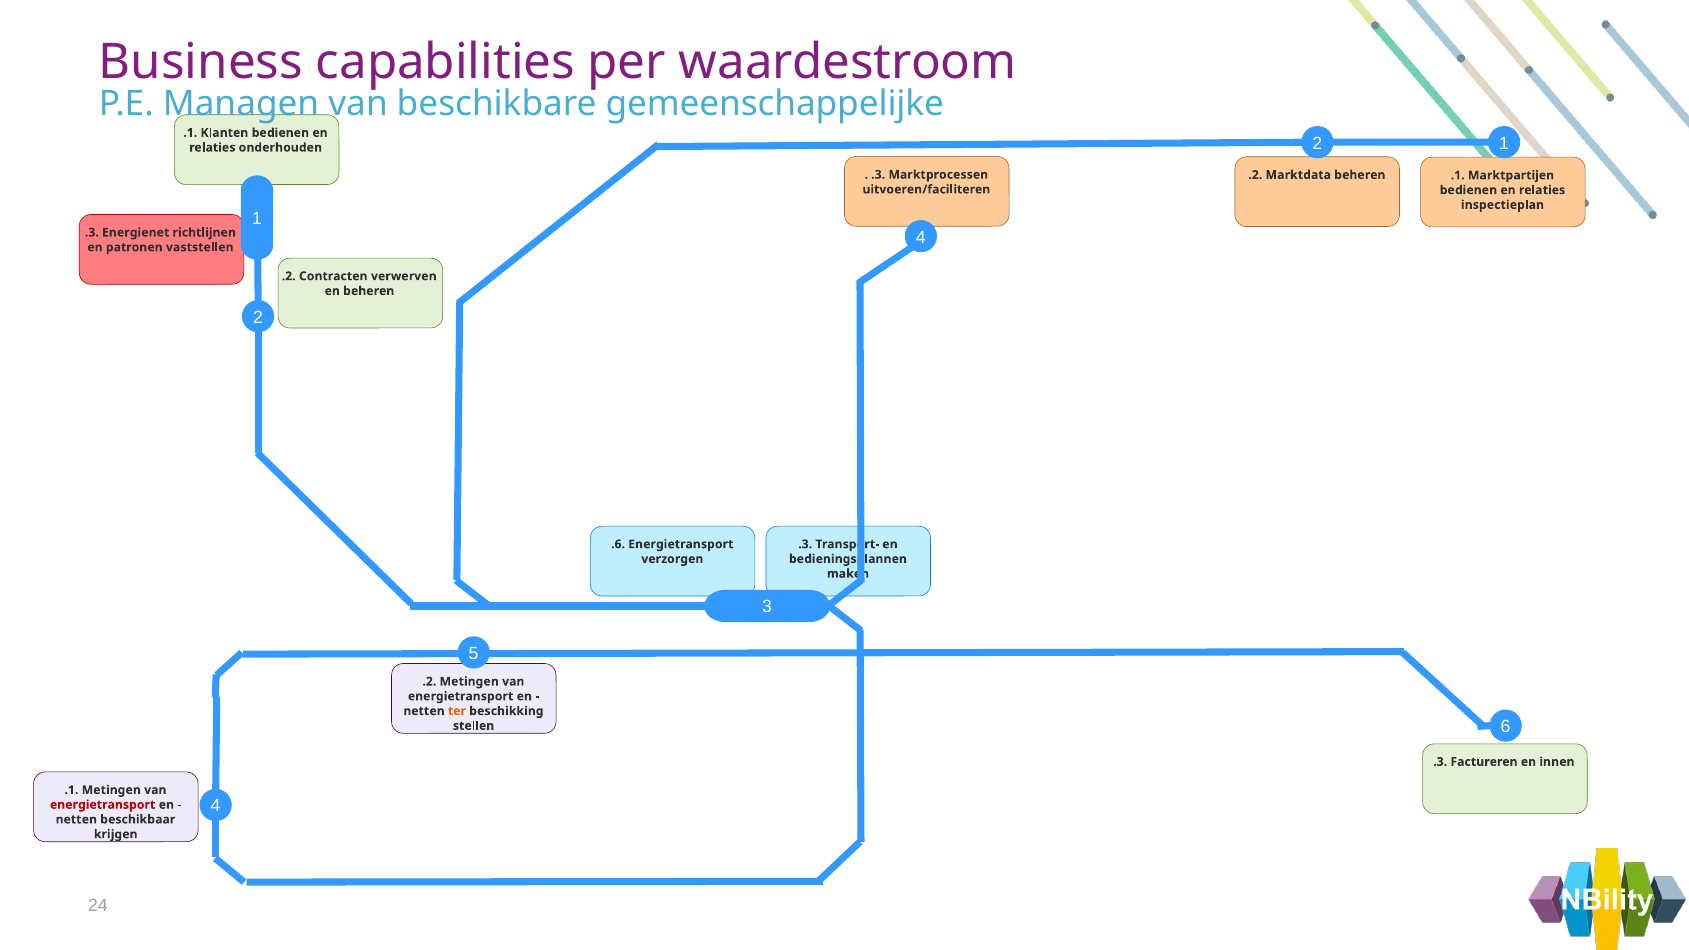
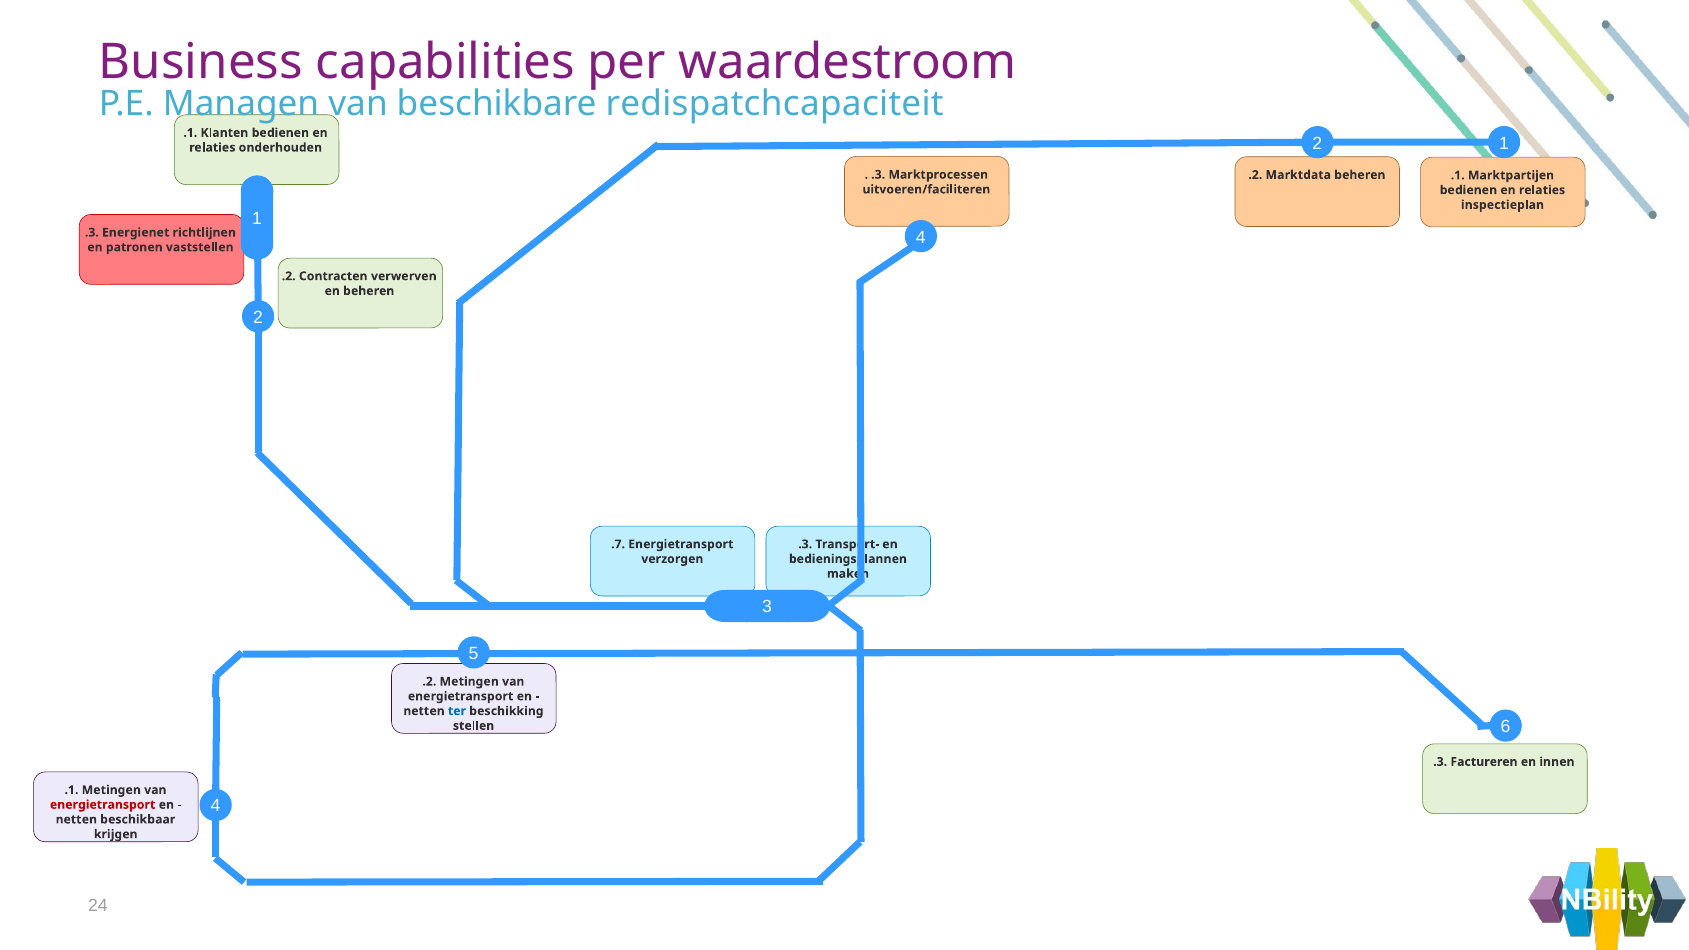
gemeenschappelijke: gemeenschappelijke -> redispatchcapaciteit (775, 104)
.6: .6 -> .7 (618, 544)
ter colour: orange -> blue (457, 711)
